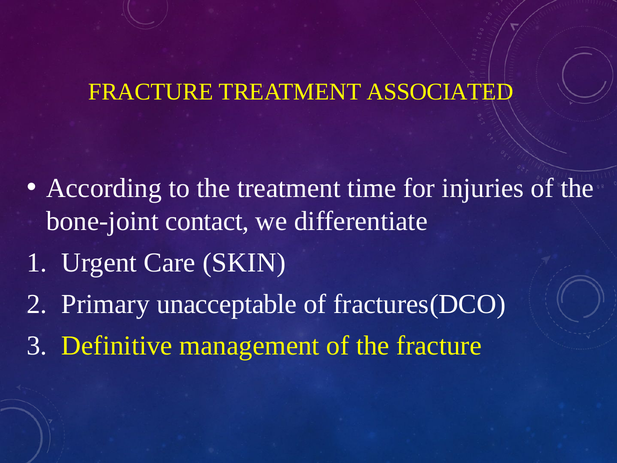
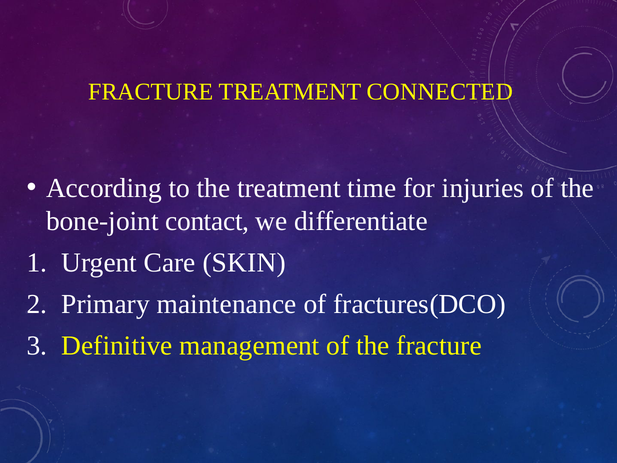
ASSOCIATED: ASSOCIATED -> CONNECTED (440, 92)
unacceptable: unacceptable -> maintenance (227, 304)
